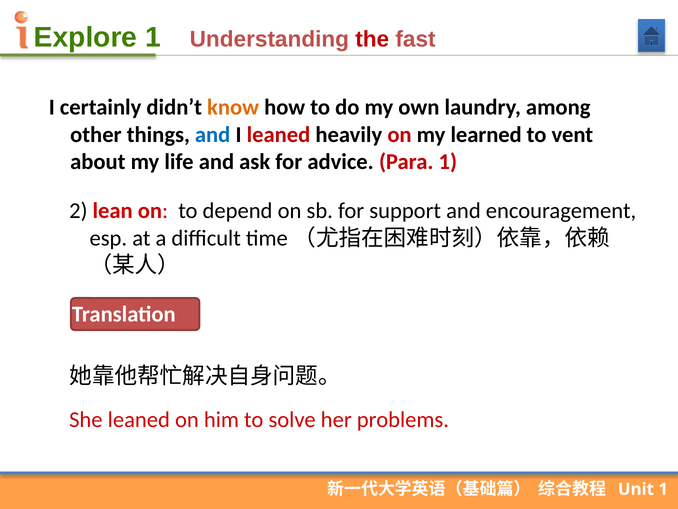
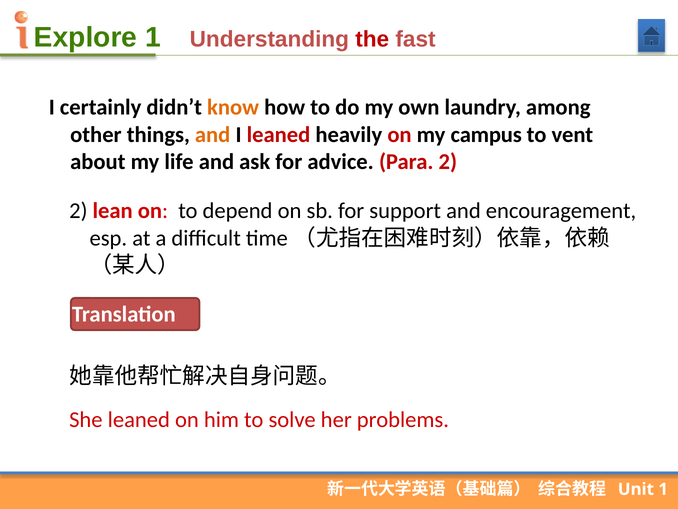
and colour: blue -> orange (213, 135)
learned: learned -> campus (486, 135)
Para 1: 1 -> 2 (448, 162)
